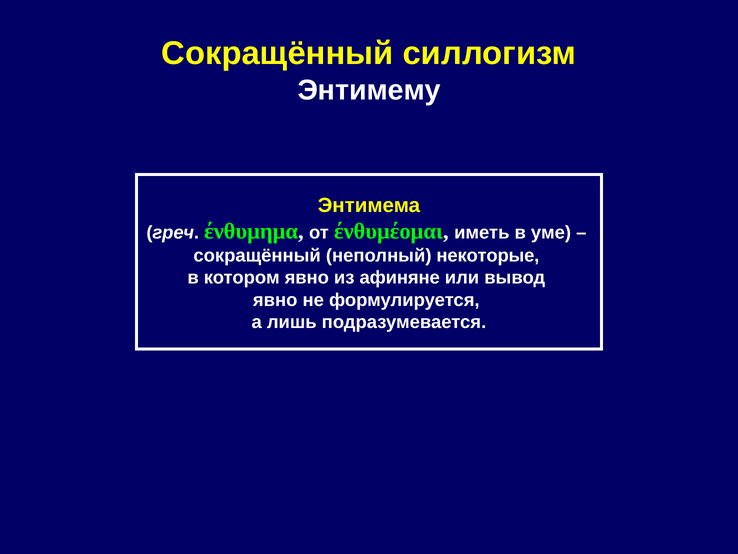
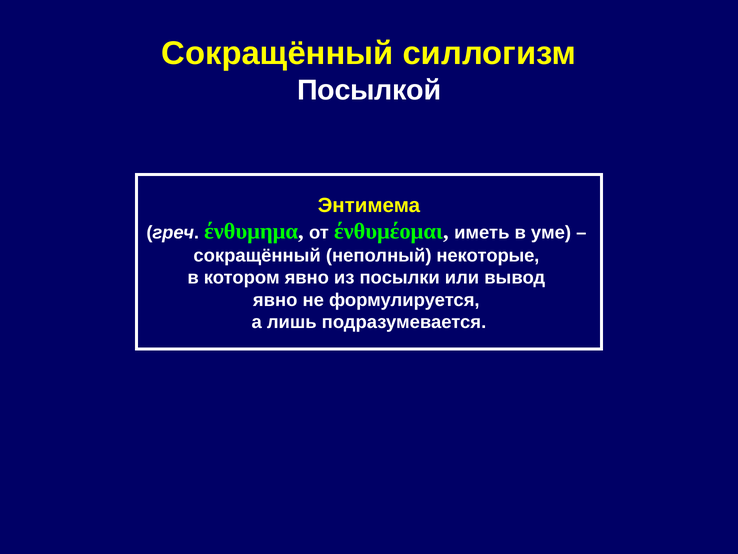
Энтимему: Энтимему -> Посылкой (369, 90)
афиняне: афиняне -> посылки (400, 278)
